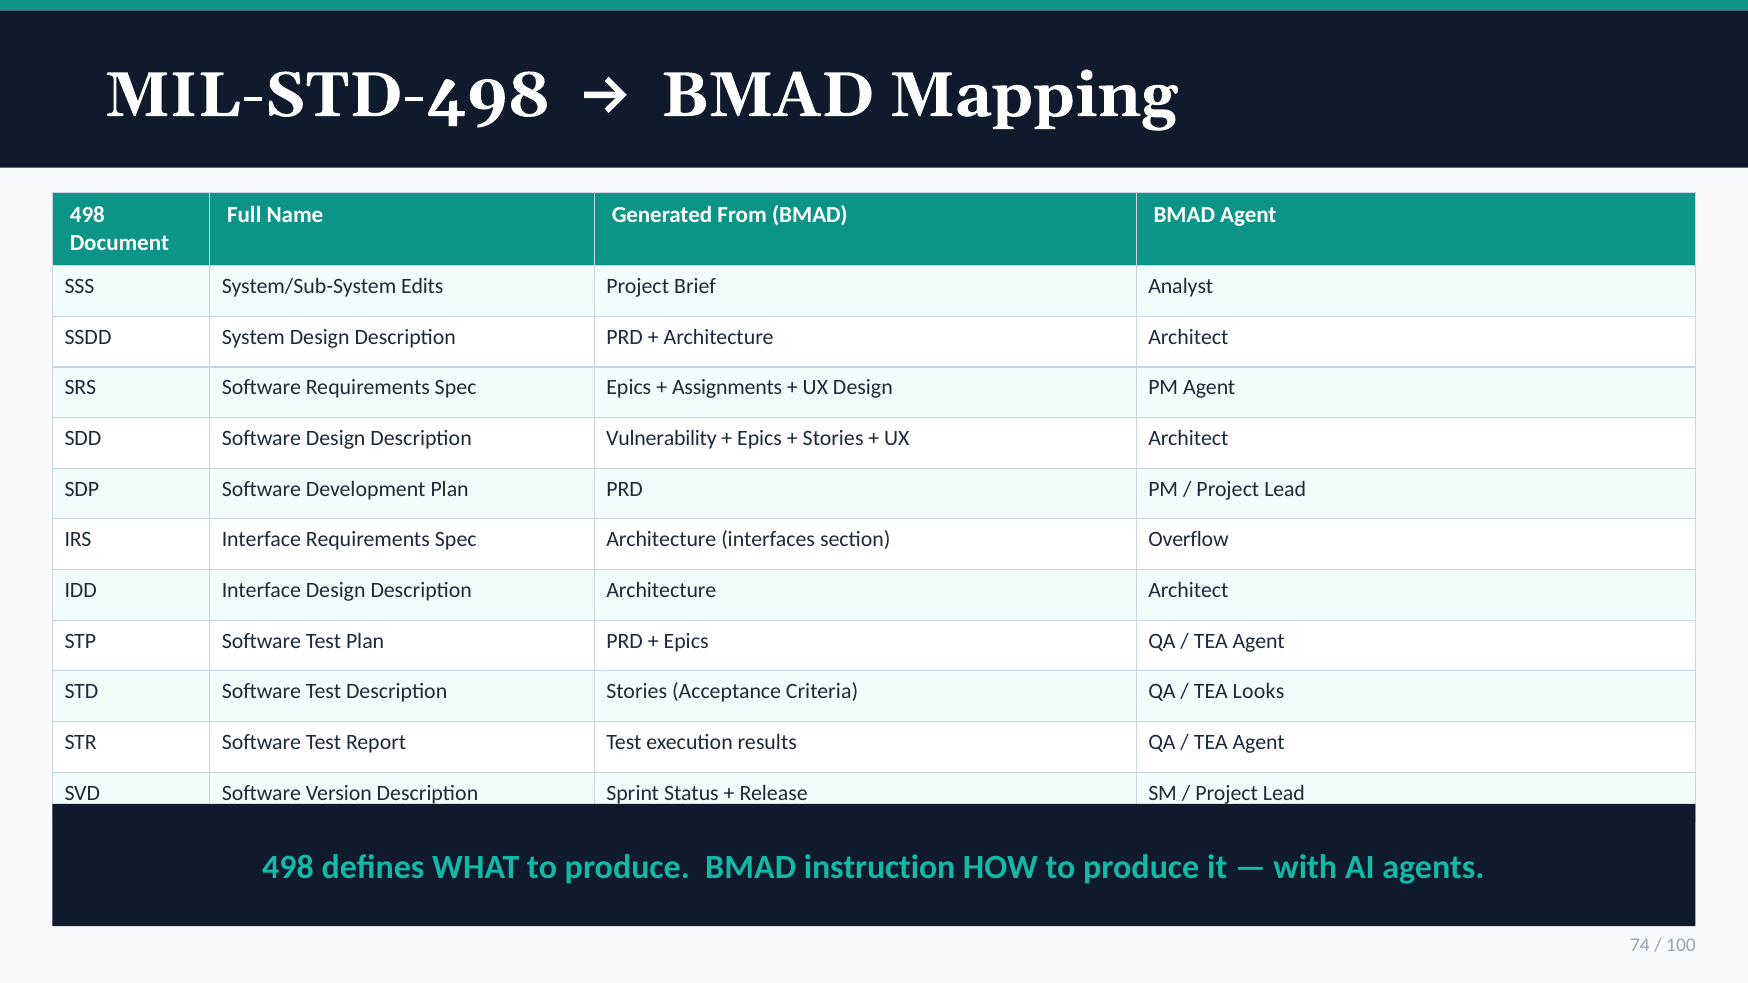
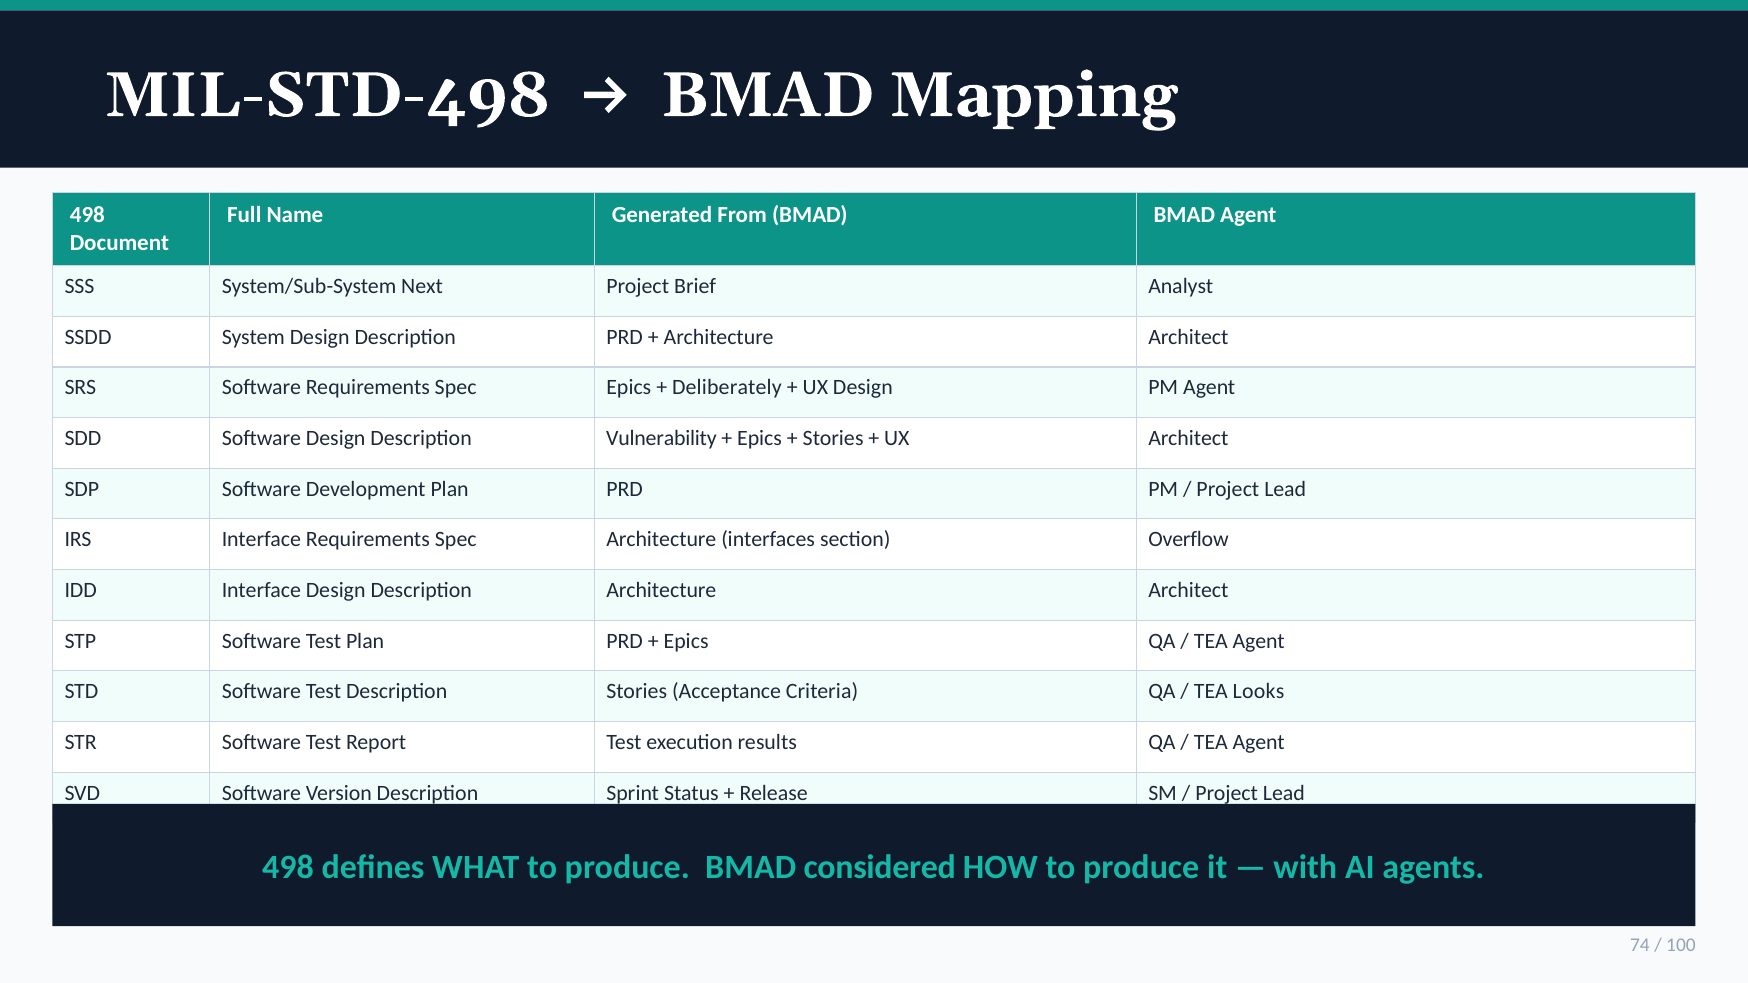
Edits: Edits -> Next (422, 287)
Assignments: Assignments -> Deliberately (727, 388)
instruction: instruction -> considered (880, 868)
